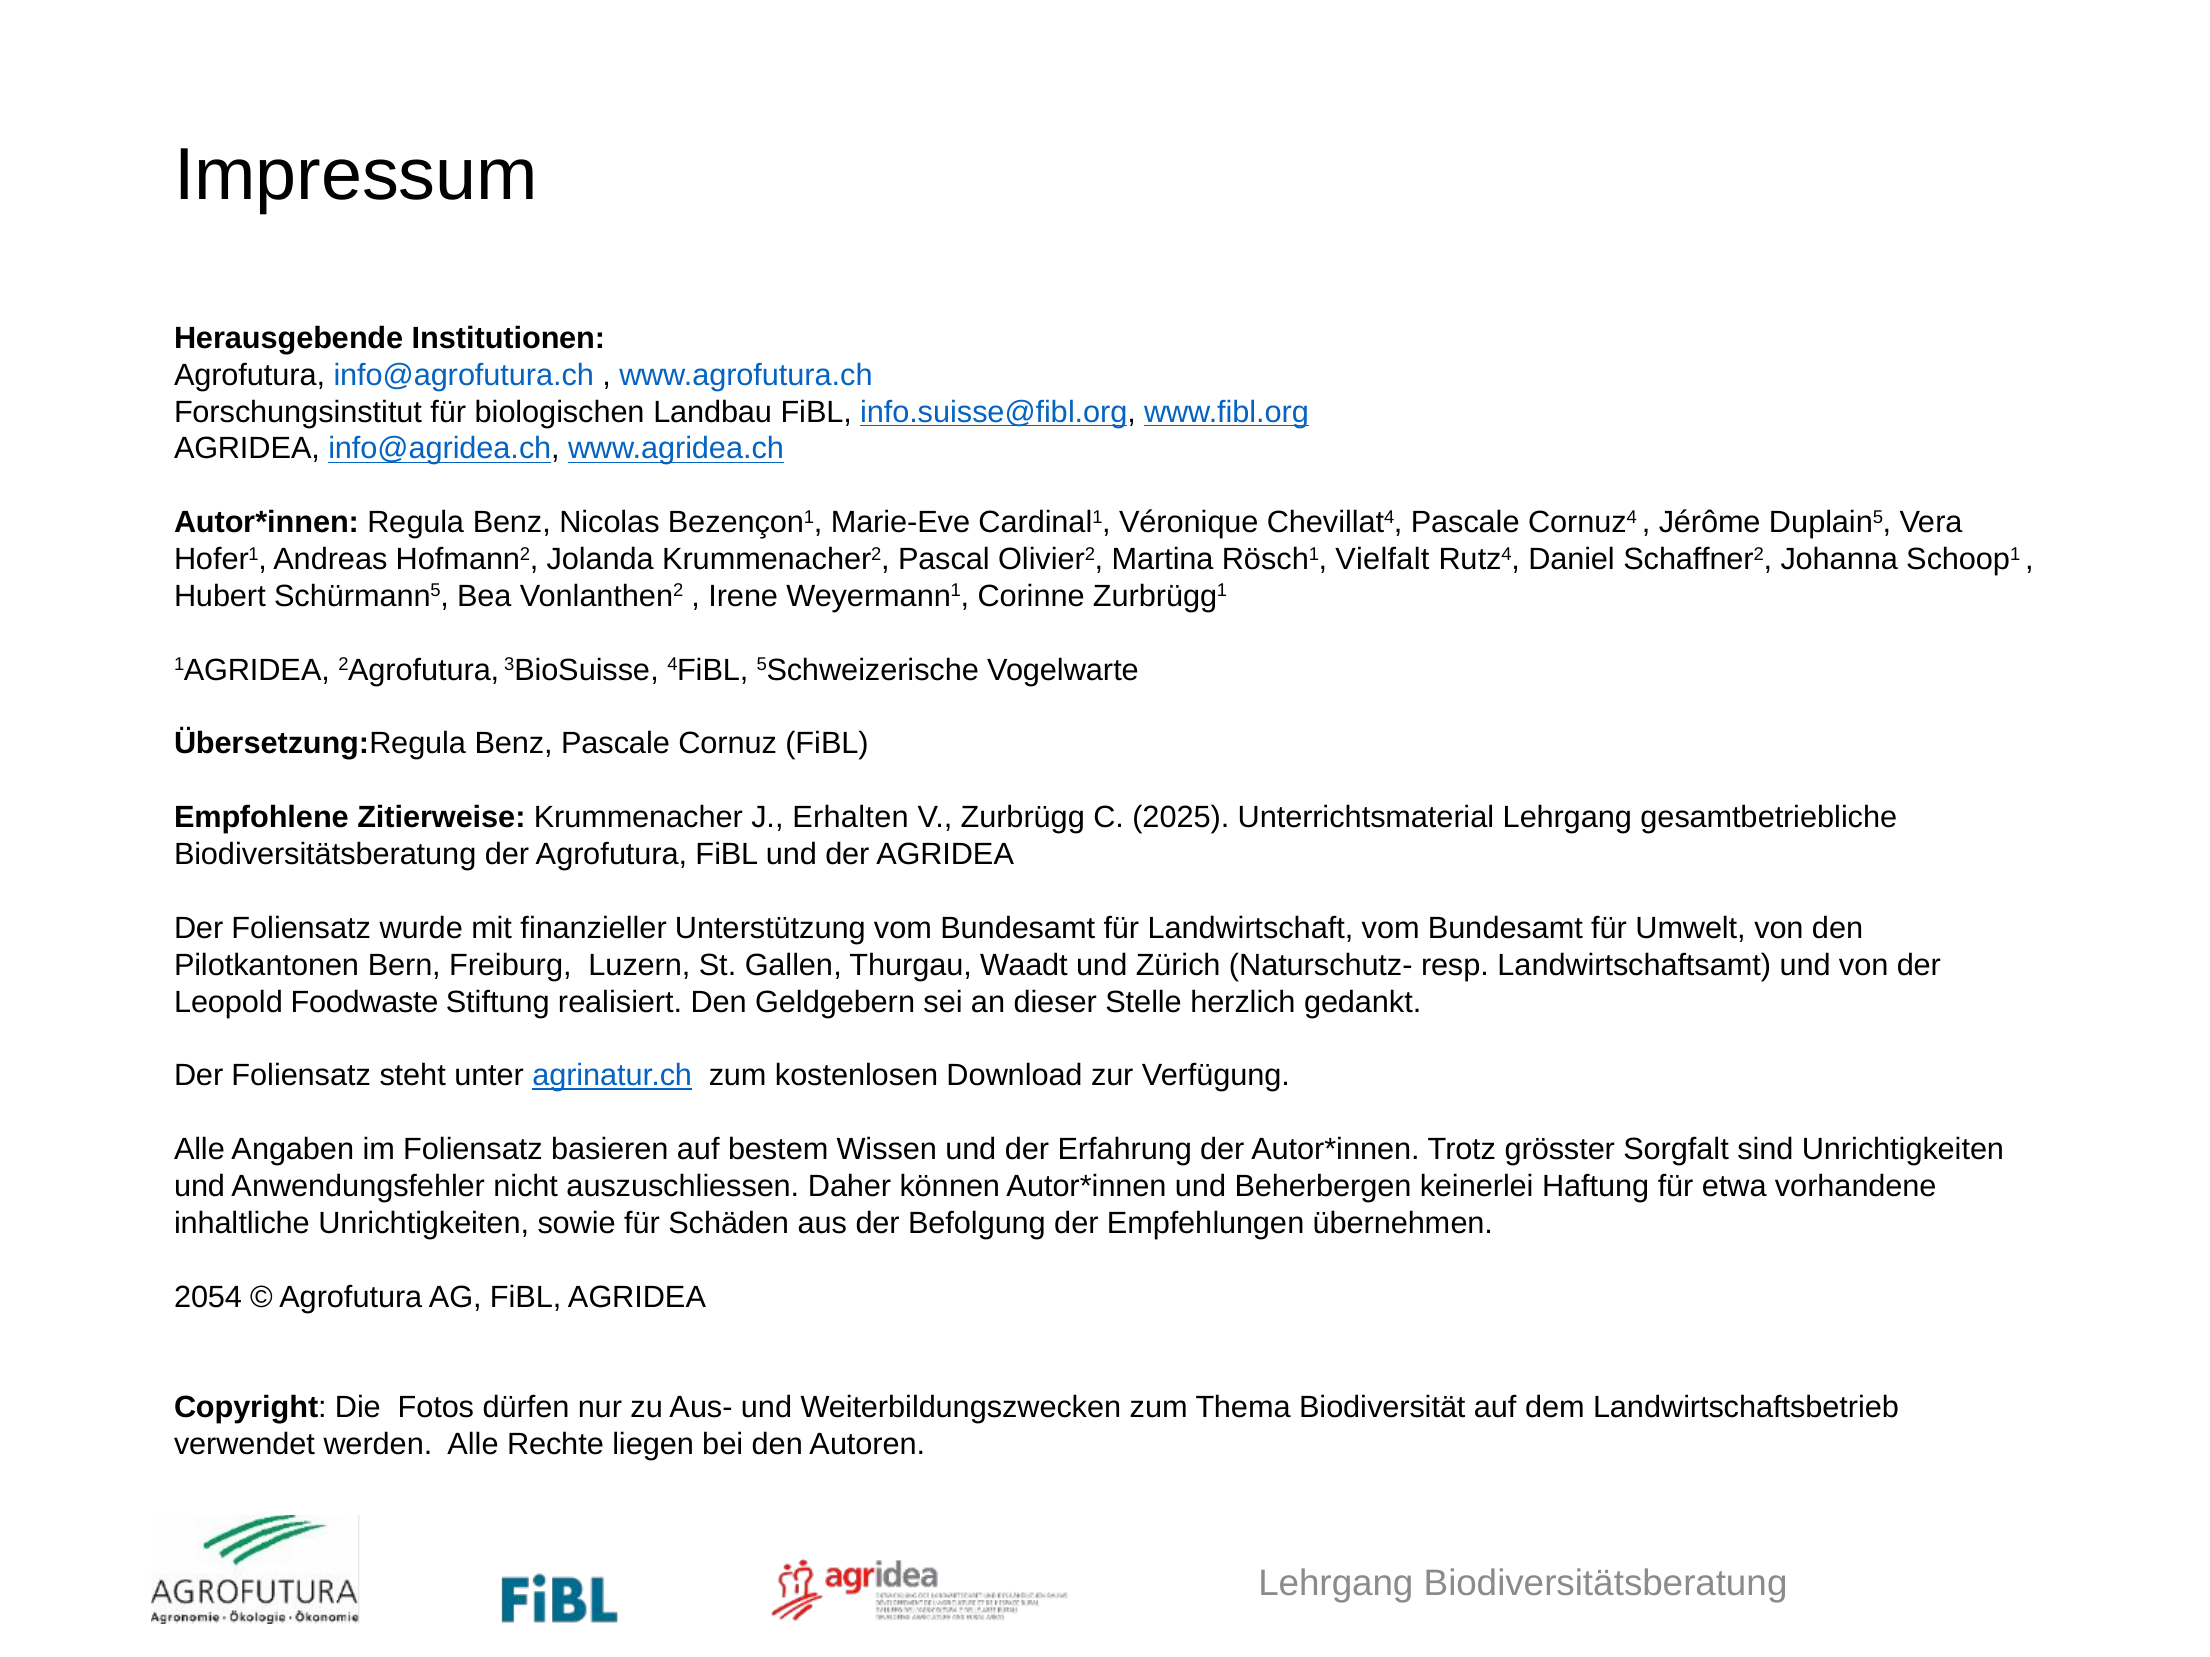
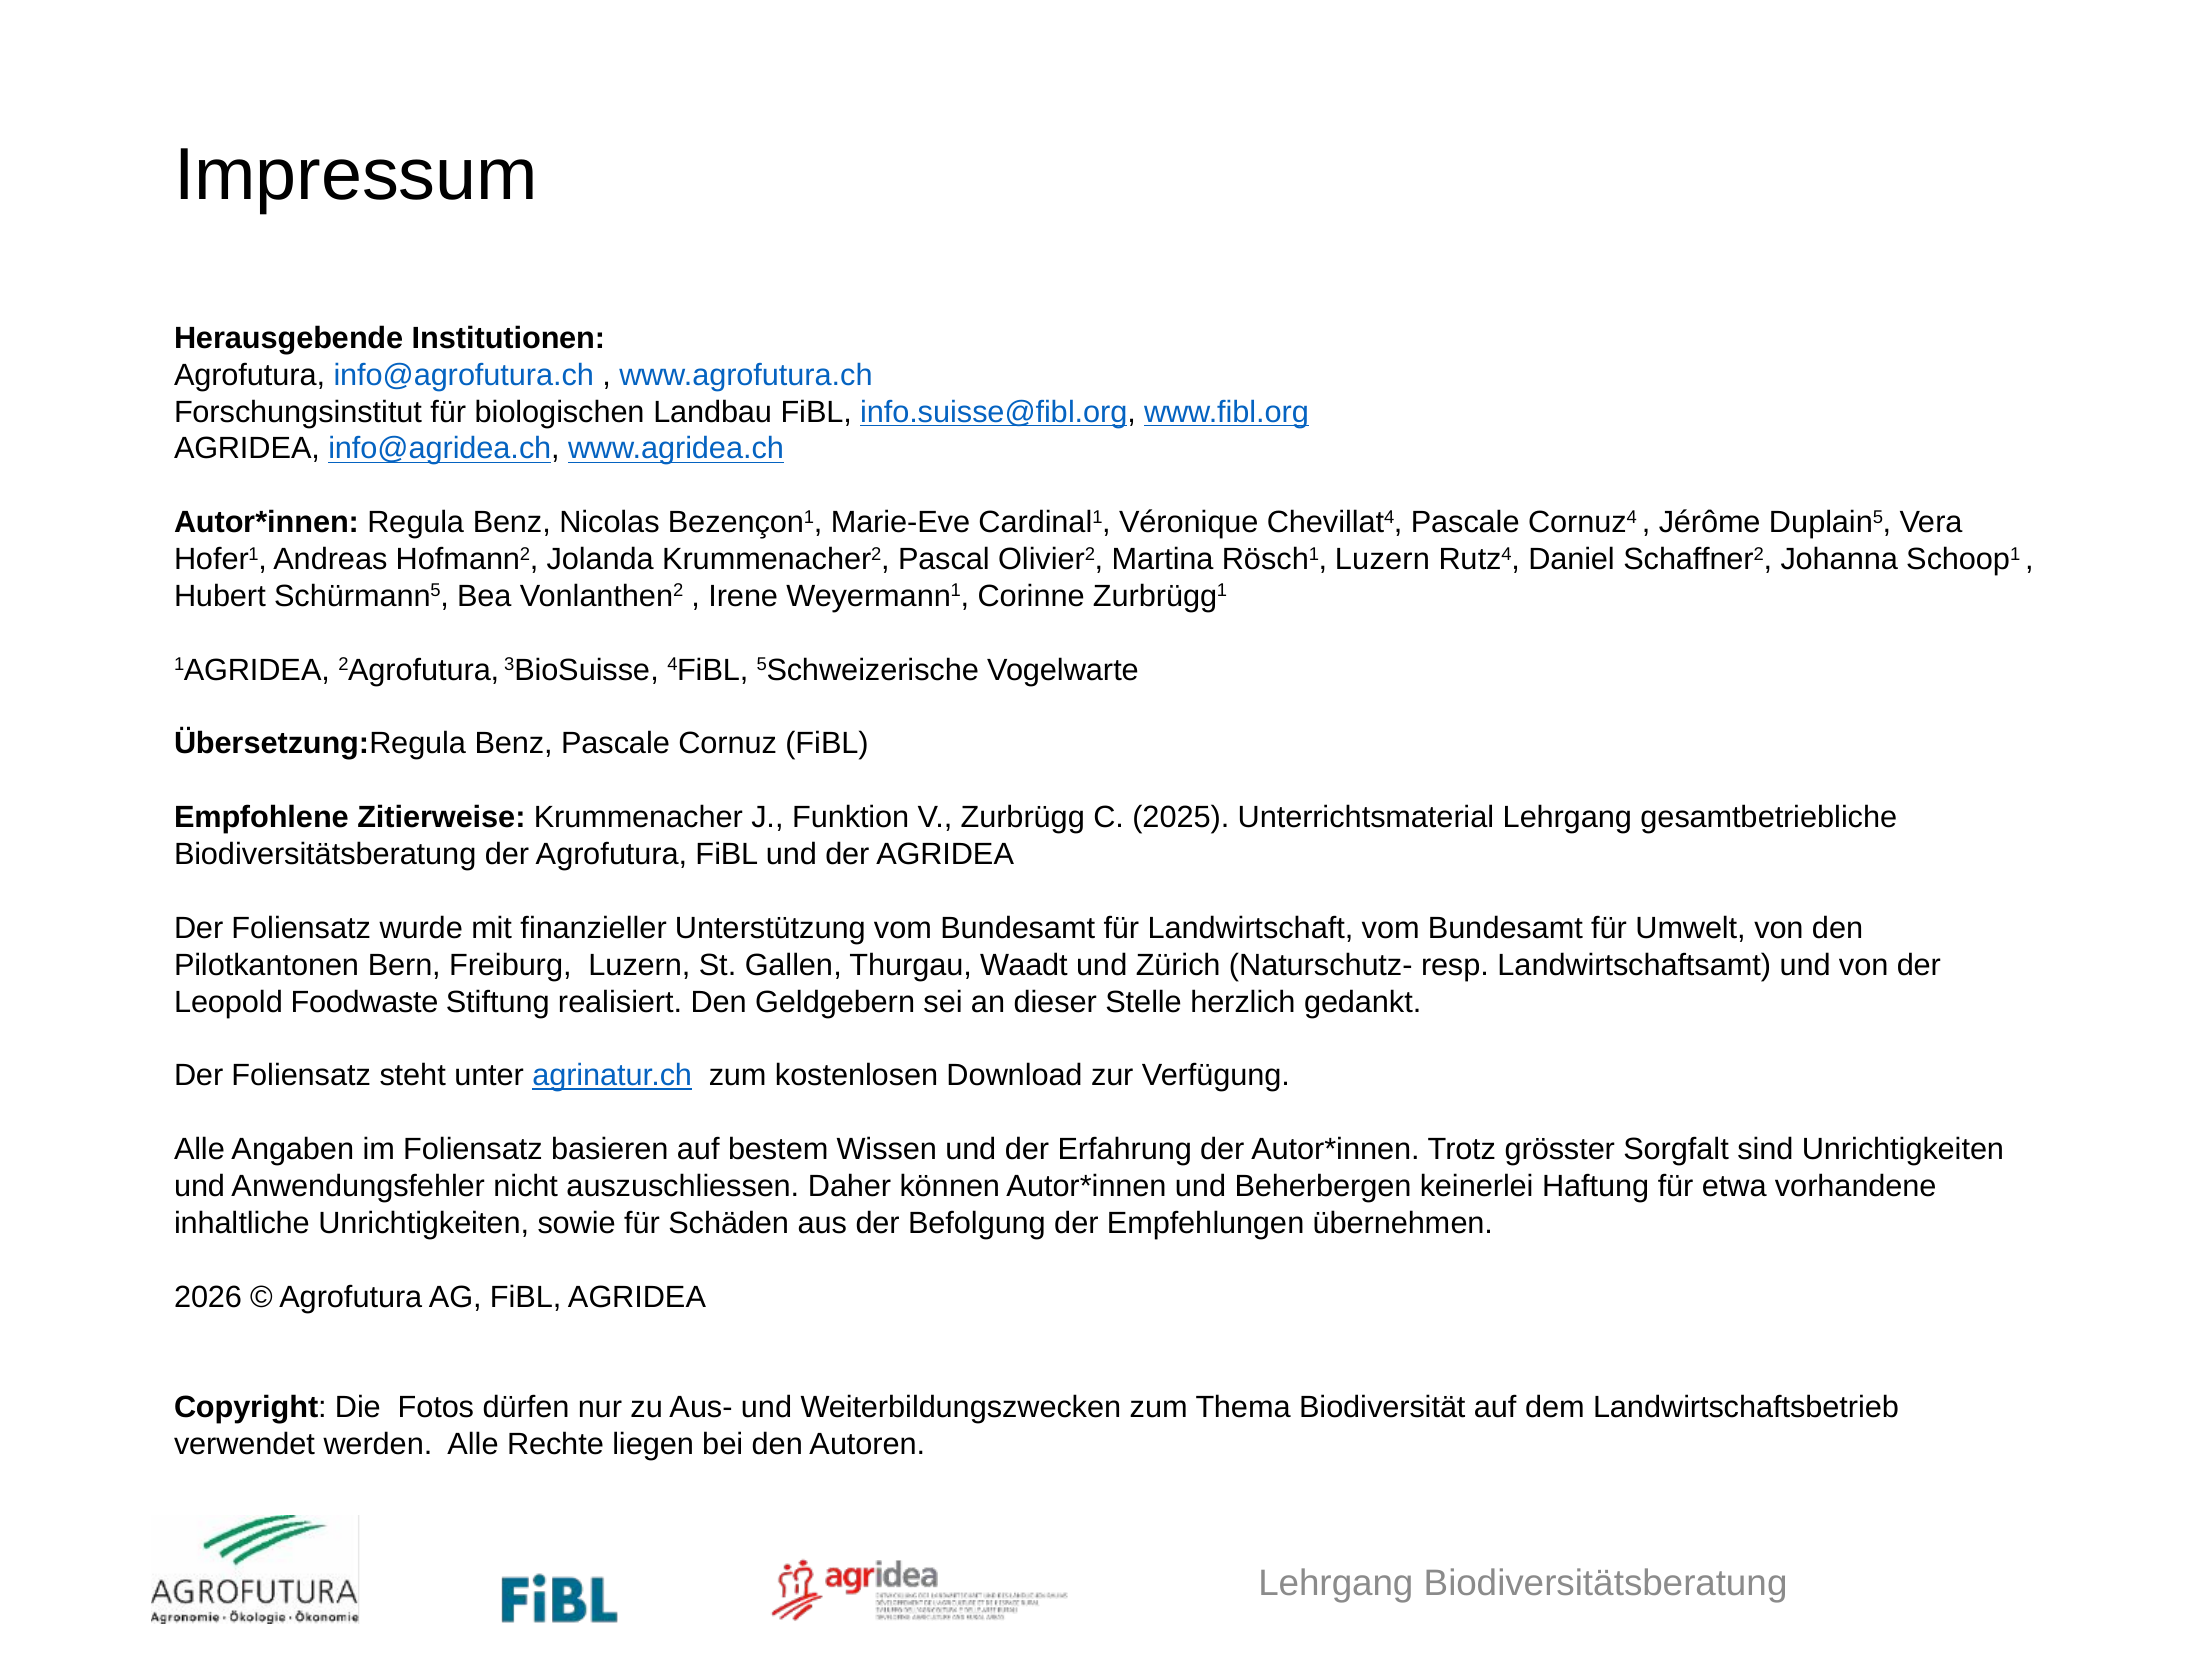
Rösch1 Vielfalt: Vielfalt -> Luzern (1382, 560)
Erhalten: Erhalten -> Funktion (851, 818)
2054: 2054 -> 2026 (208, 1297)
